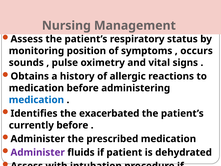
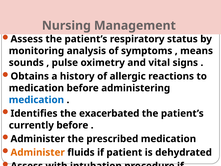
position: position -> analysis (86, 51)
occurs: occurs -> means (197, 51)
Administer colour: purple -> orange (38, 152)
